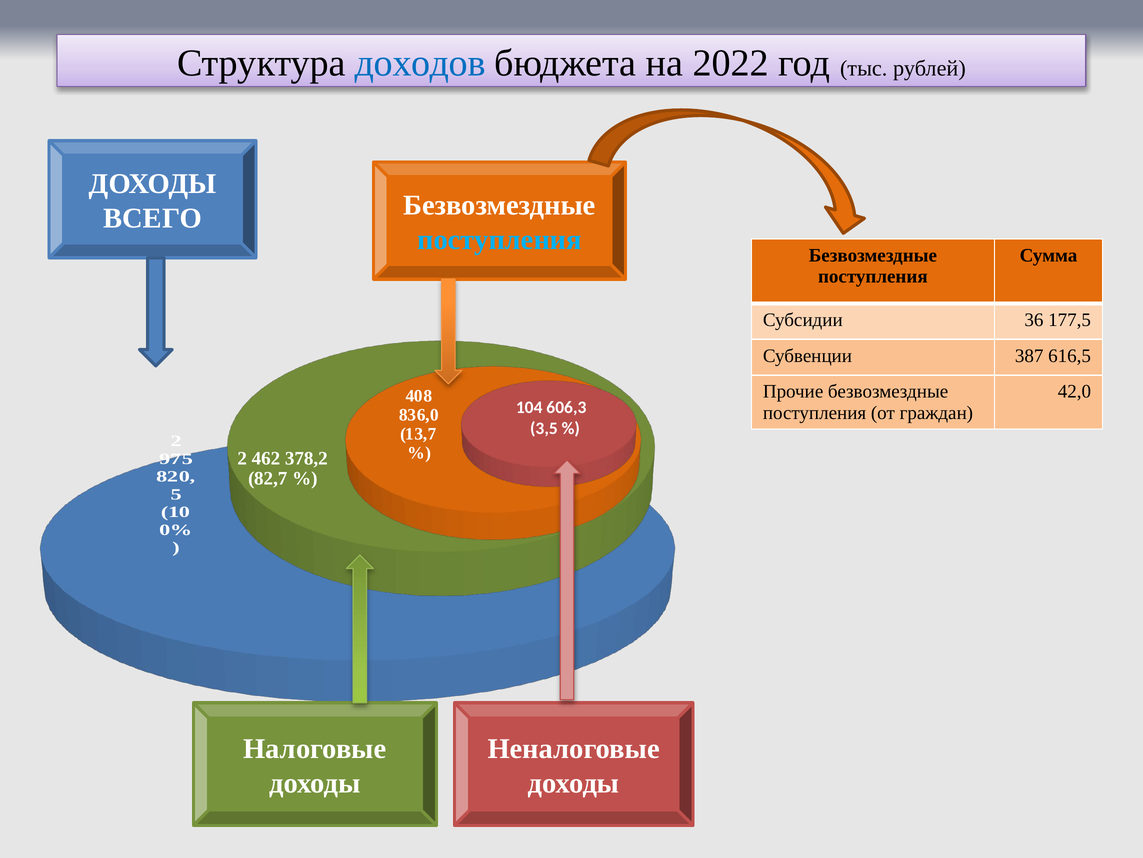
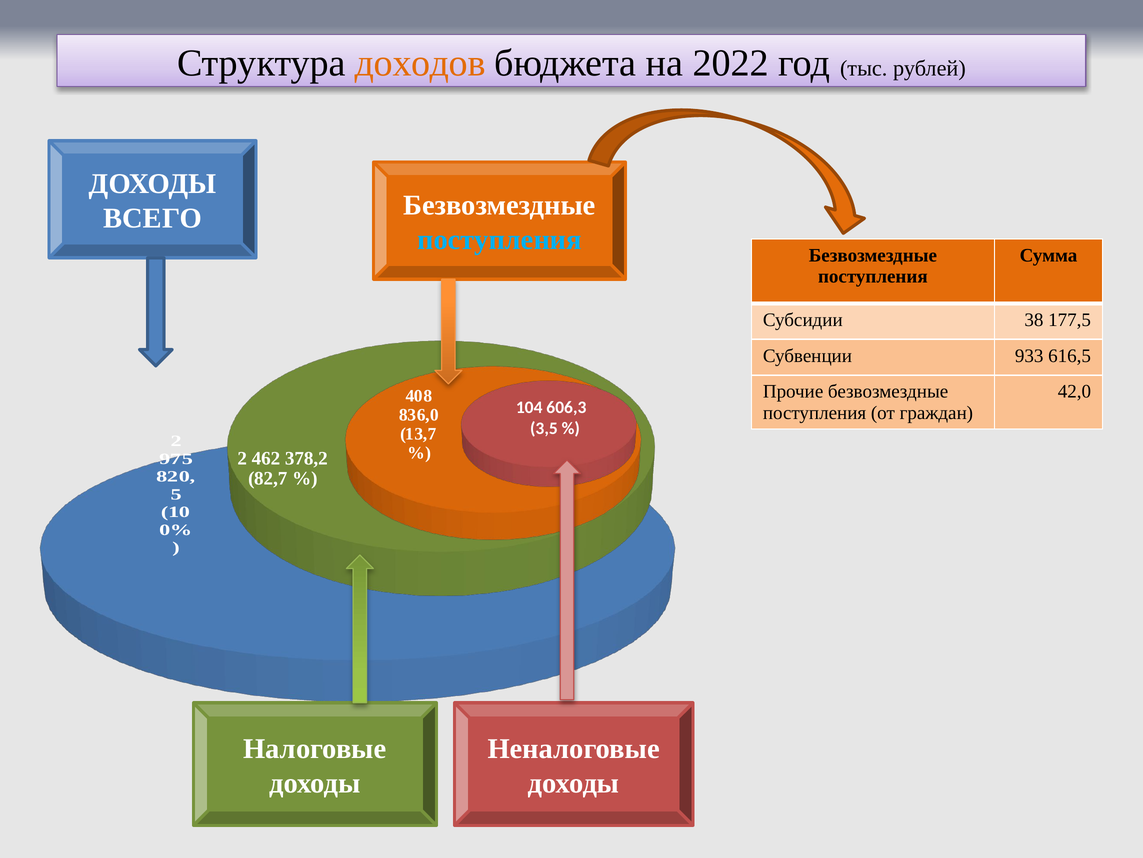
доходов colour: blue -> orange (420, 63)
36: 36 -> 38 (1034, 320)
387: 387 -> 933 (1029, 356)
